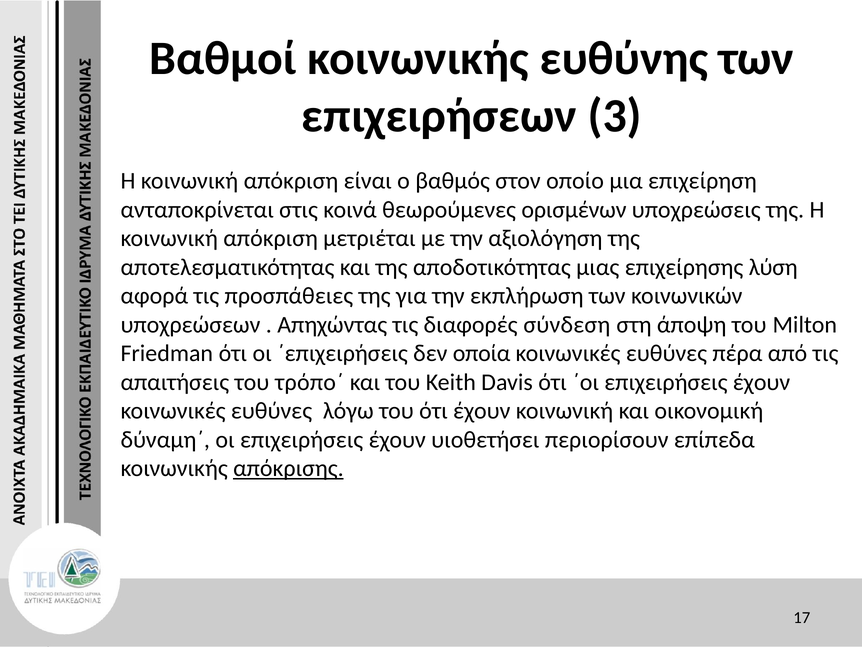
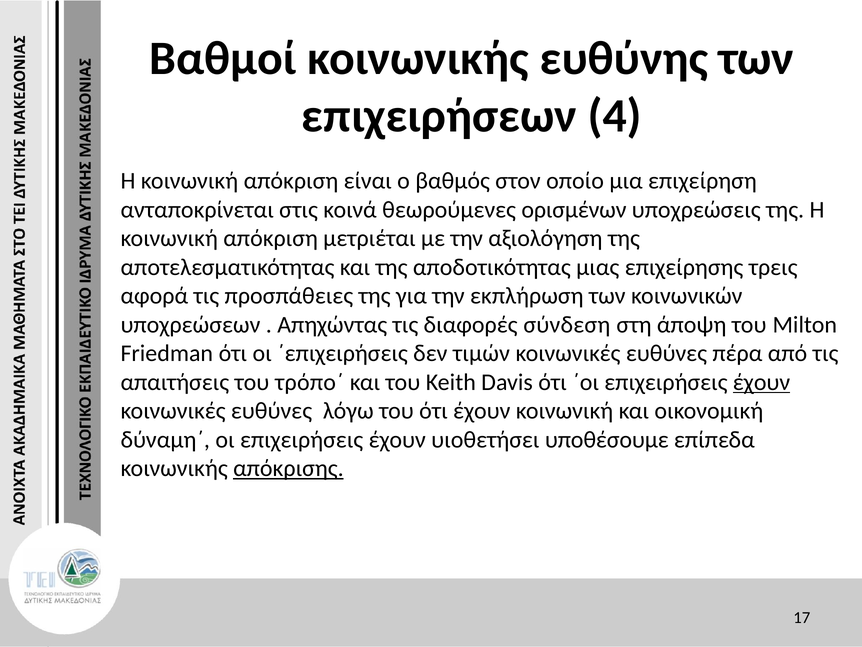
3: 3 -> 4 (615, 116)
λύση: λύση -> τρεις (773, 267)
οποία: οποία -> τιμών (481, 353)
έχουν underline: none -> present (762, 382)
περιορίσουν: περιορίσουν -> υποθέσουμε (607, 439)
